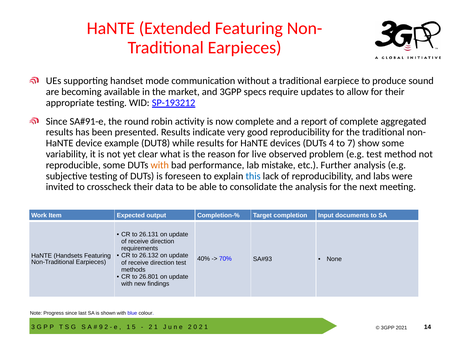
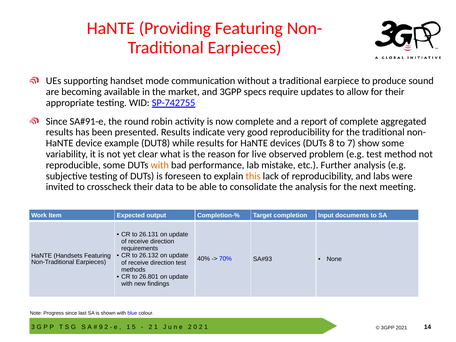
Extended: Extended -> Providing (175, 28)
SP-193212: SP-193212 -> SP-742755 (174, 103)
4: 4 -> 8 (332, 143)
this colour: blue -> orange (253, 176)
